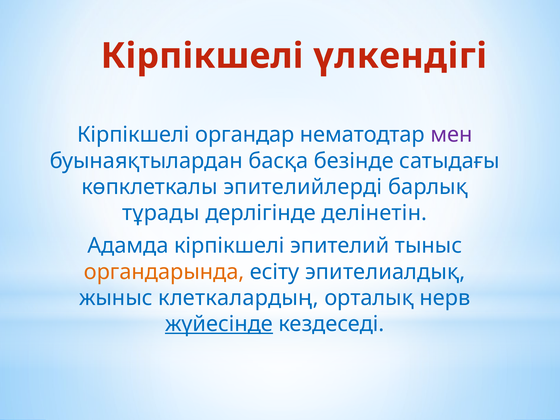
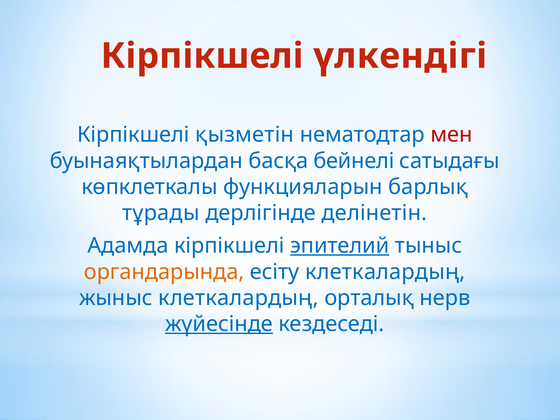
органдар: органдар -> қызметін (245, 135)
мен colour: purple -> red (451, 135)
безінде: безінде -> бейнелі (354, 161)
эпителийлерді: эпителийлерді -> функцияларын (303, 187)
эпителий underline: none -> present (340, 246)
есіту эпителиалдық: эпителиалдық -> клеткалардың (385, 272)
